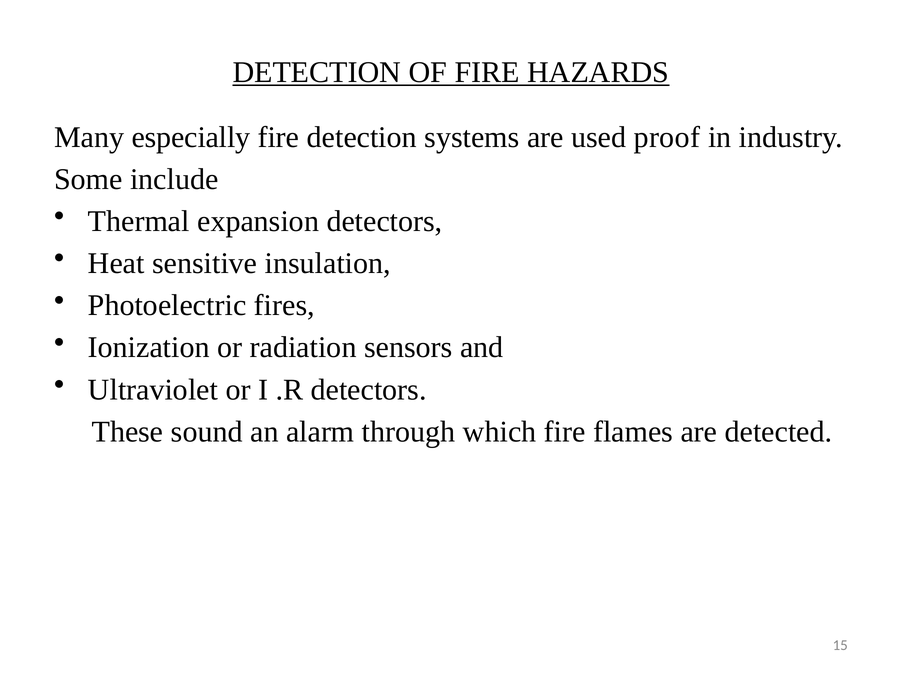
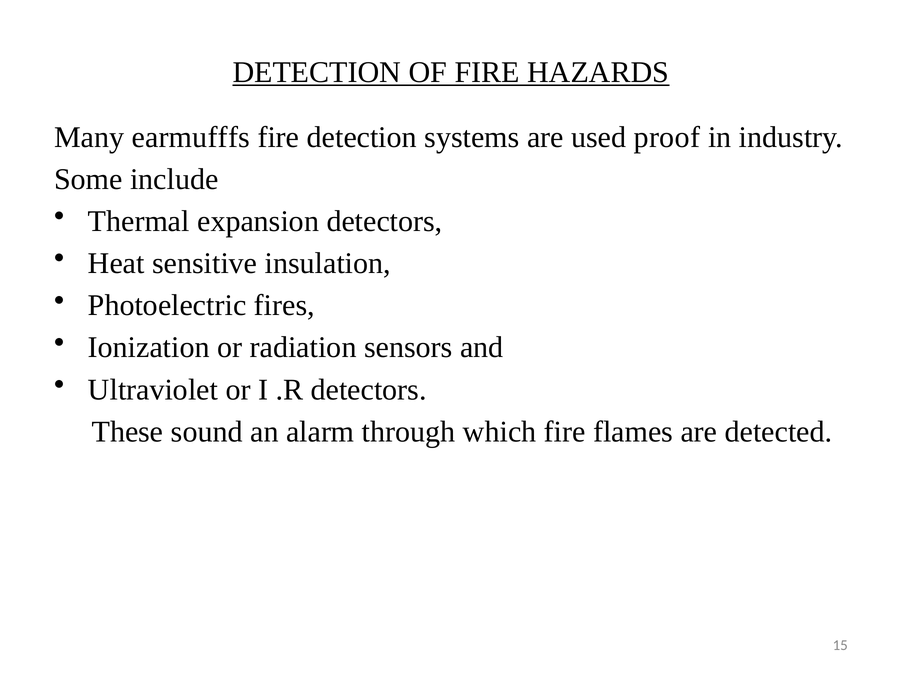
especially: especially -> earmufffs (191, 137)
